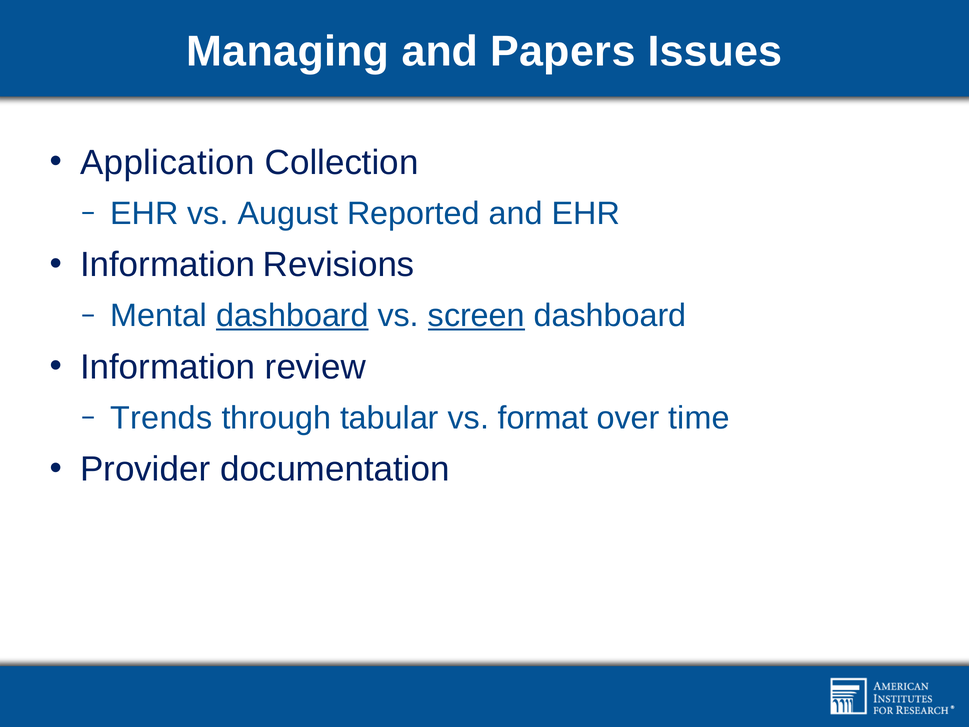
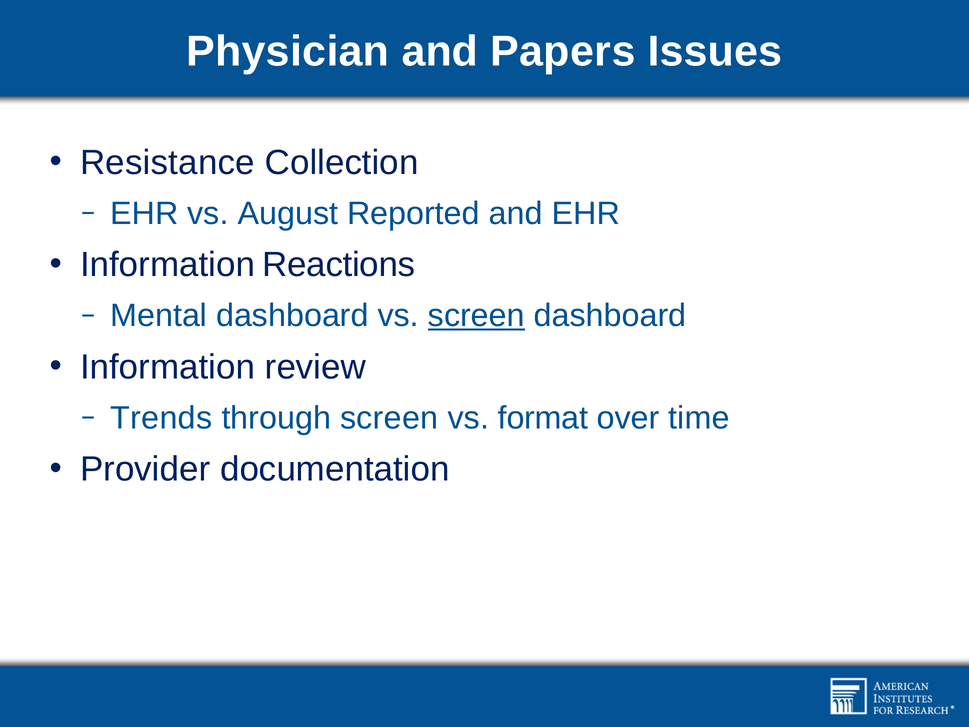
Managing: Managing -> Physician (288, 51)
Application: Application -> Resistance (167, 163)
Revisions: Revisions -> Reactions (339, 265)
dashboard underline: present -> none (292, 316)
through tabular: tabular -> screen (389, 418)
